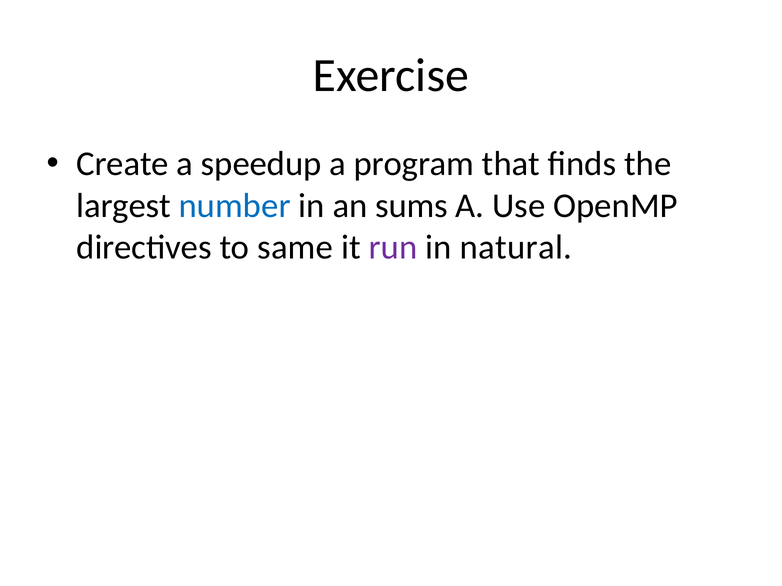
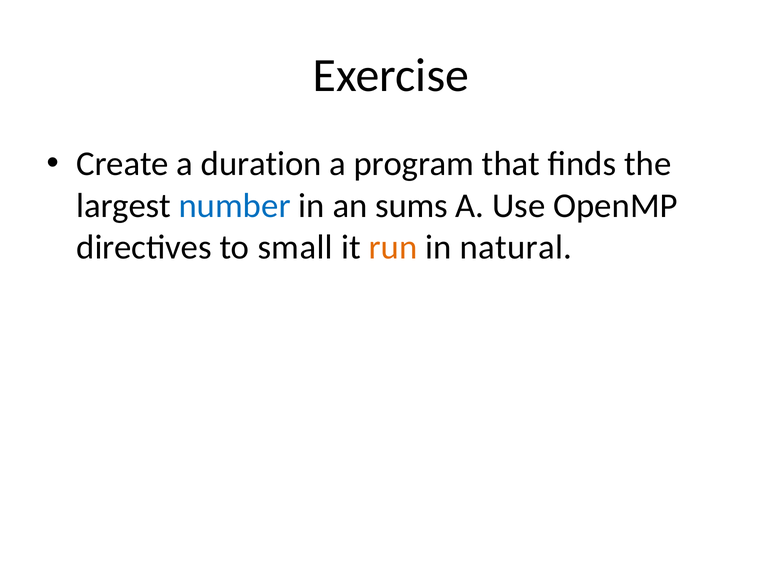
speedup: speedup -> duration (261, 164)
same: same -> small (295, 247)
run colour: purple -> orange (393, 247)
